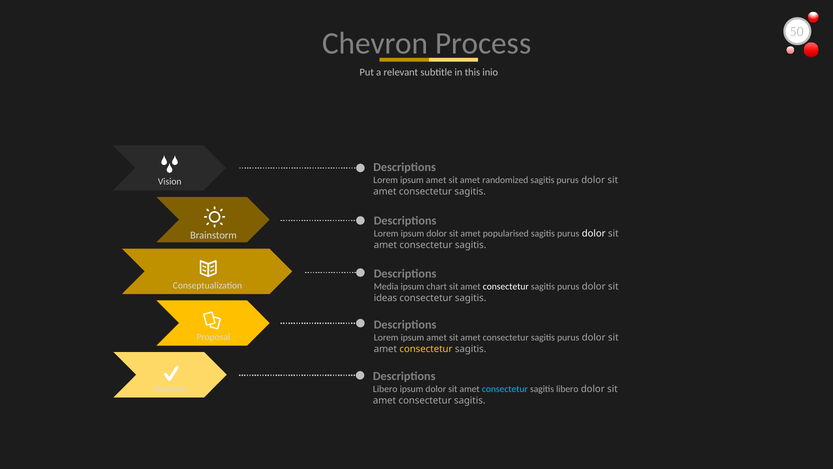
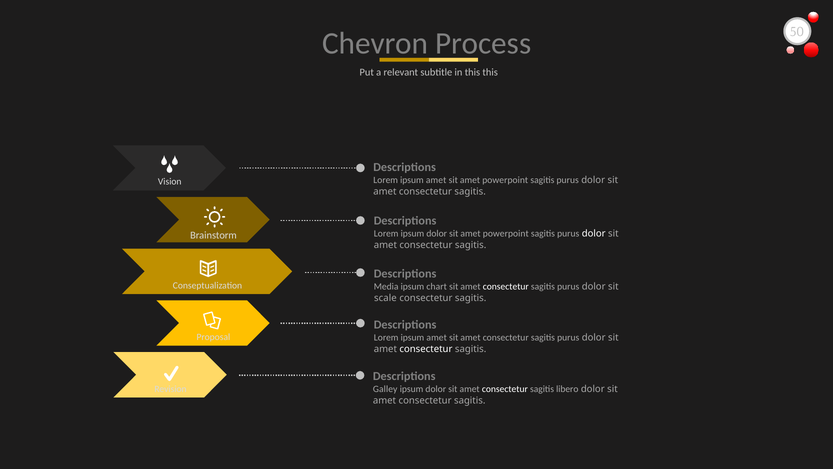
this inio: inio -> this (490, 72)
randomized: randomized -> powerpoint (505, 180)
dolor sit amet popularised: popularised -> powerpoint (506, 233)
ideas: ideas -> scale (385, 298)
consectetur colour: yellow -> white (426, 349)
Libero: Libero -> Galley (385, 389)
consectetur colour: light blue -> white (505, 389)
